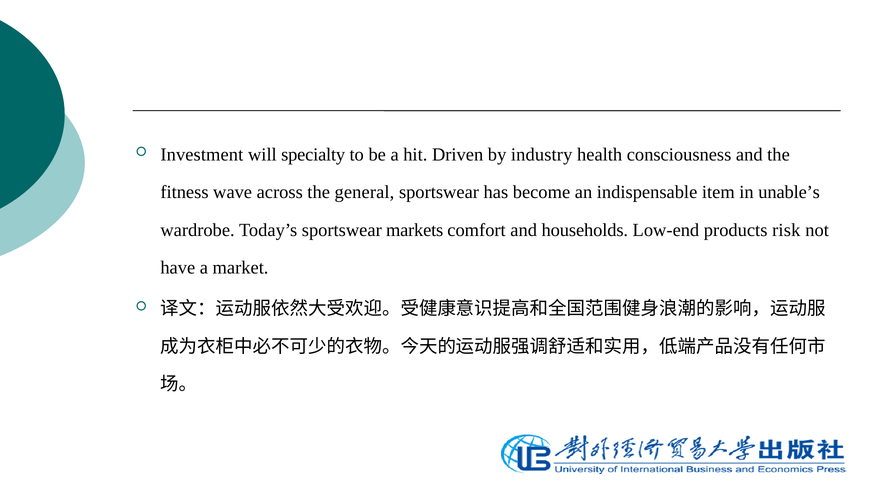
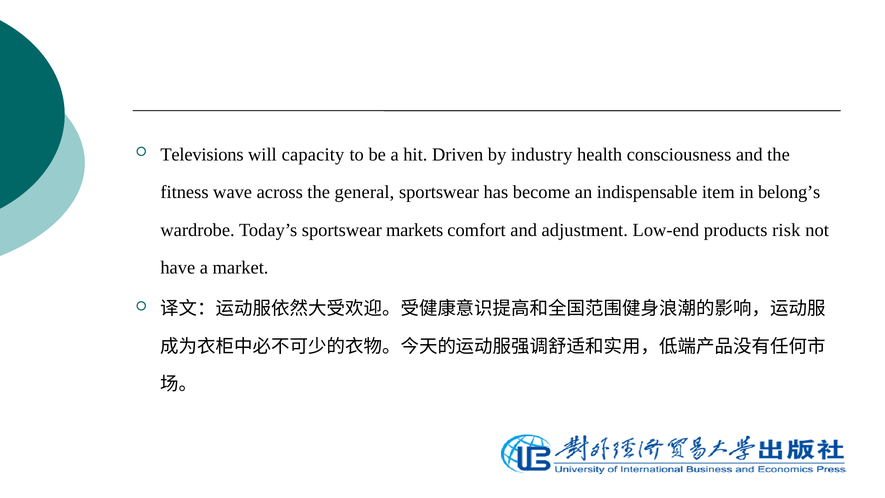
Investment: Investment -> Televisions (202, 155)
specialty: specialty -> capacity (313, 155)
unable’s: unable’s -> belong’s (789, 192)
households: households -> adjustment (585, 230)
